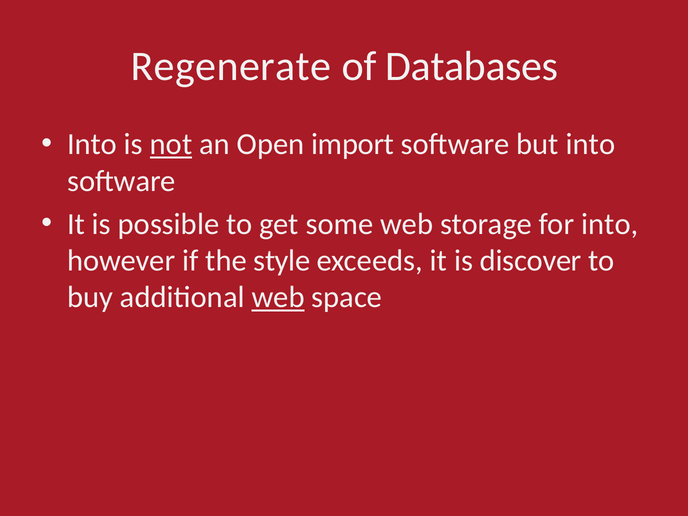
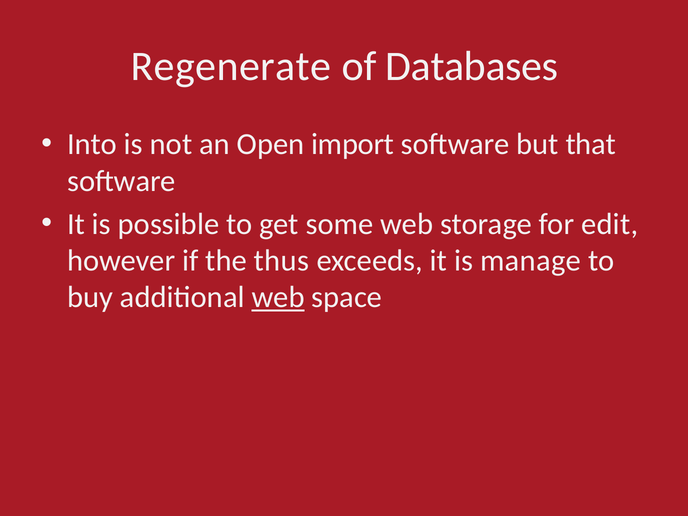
not underline: present -> none (171, 144)
but into: into -> that (591, 144)
for into: into -> edit (610, 224)
style: style -> thus (282, 261)
discover: discover -> manage (530, 261)
